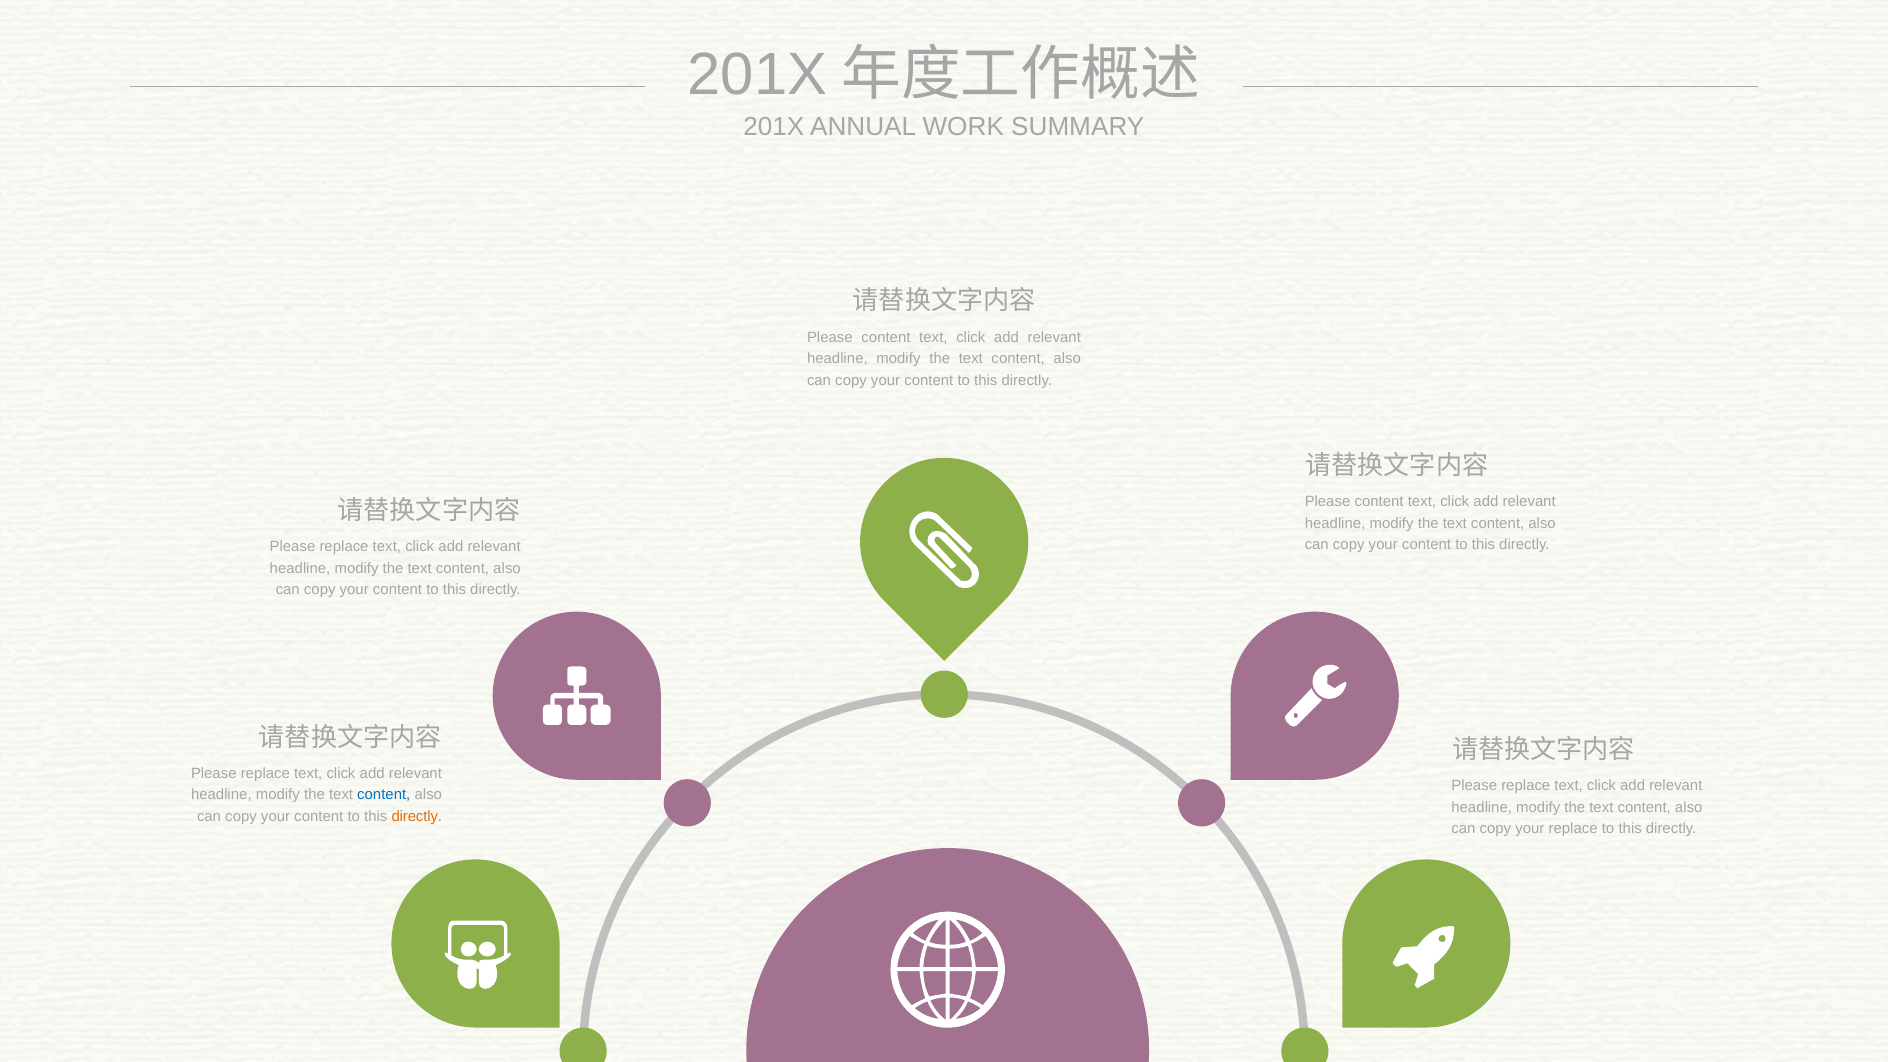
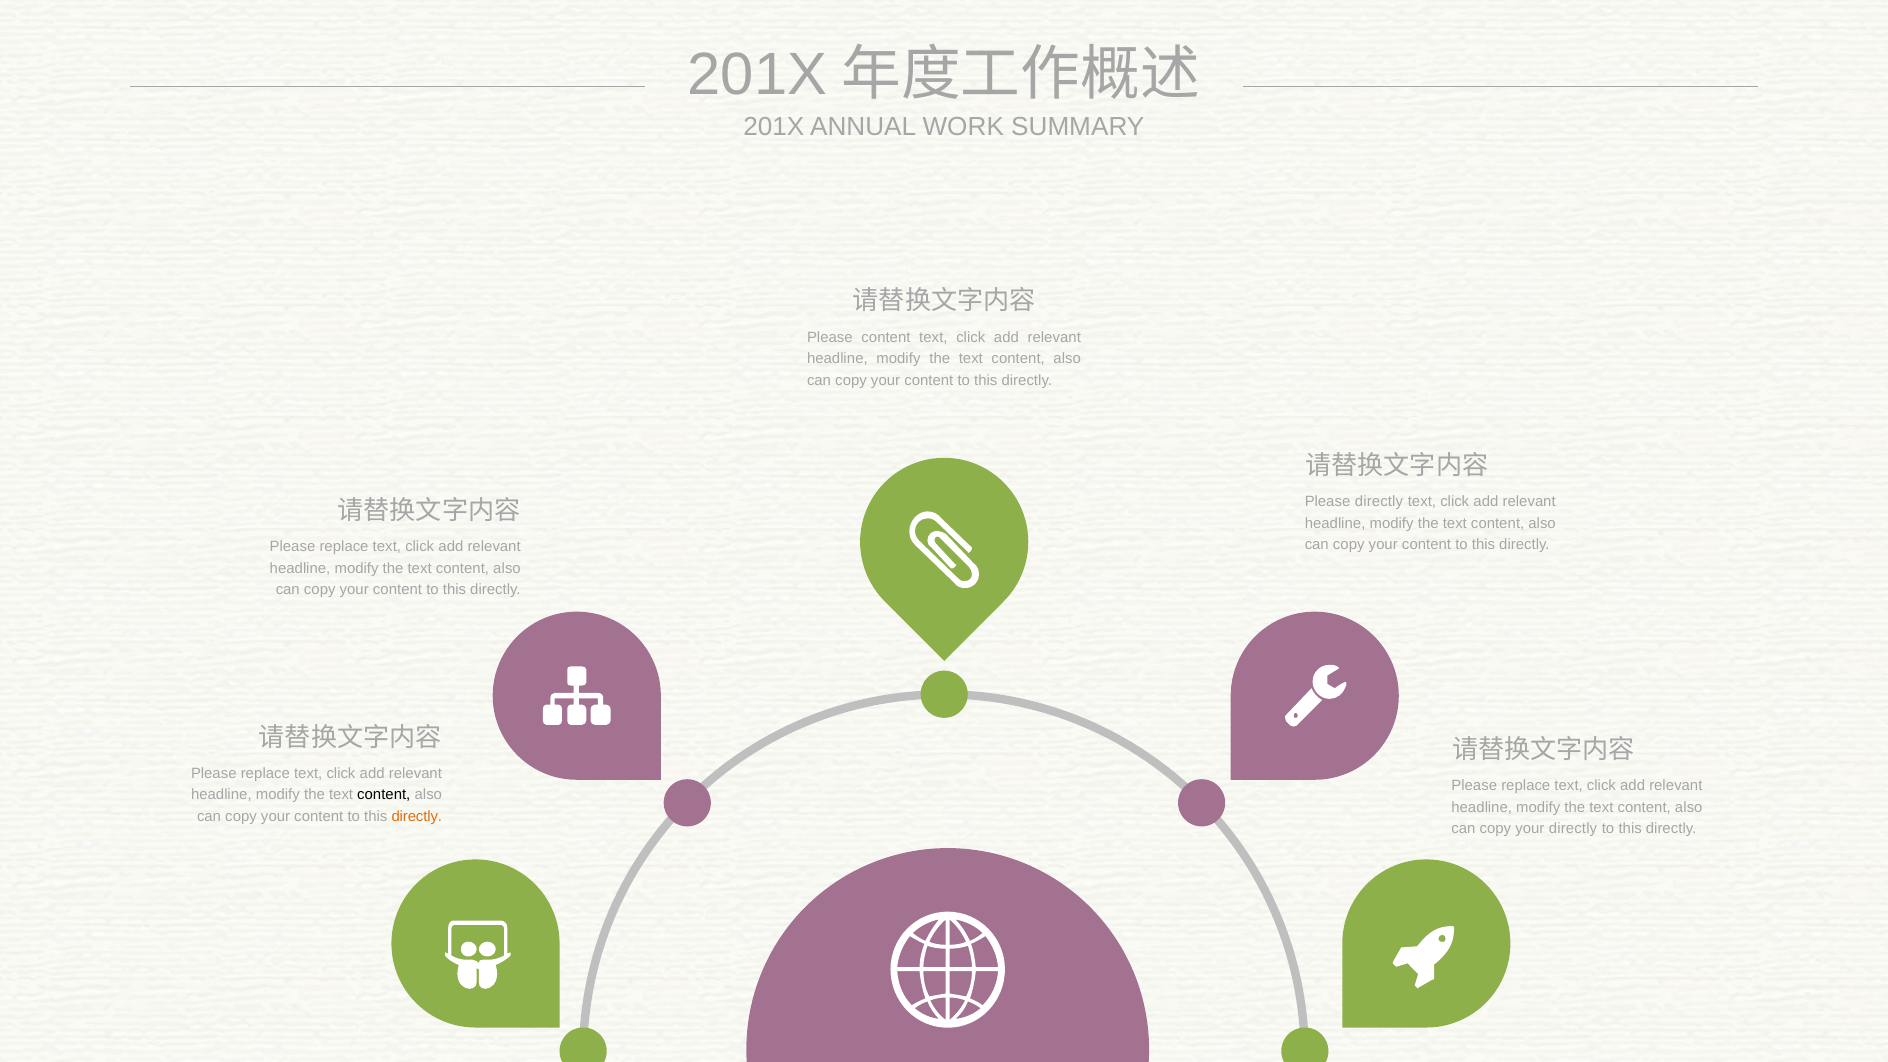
content: content -> directly (1379, 502)
content colour: blue -> black (384, 795)
your replace: replace -> directly (1573, 829)
